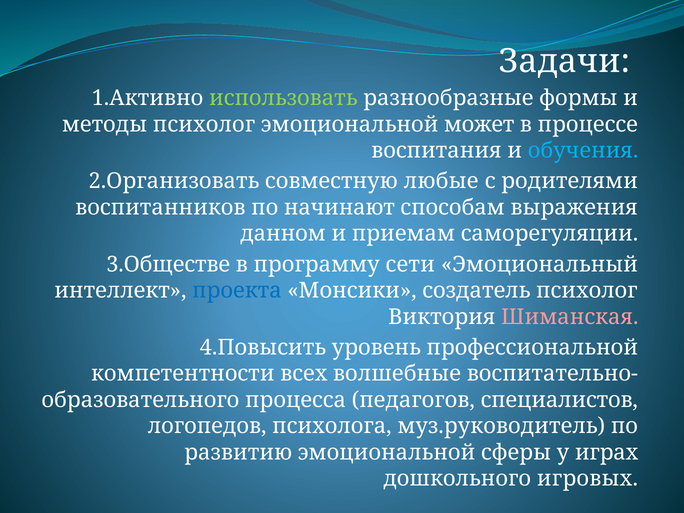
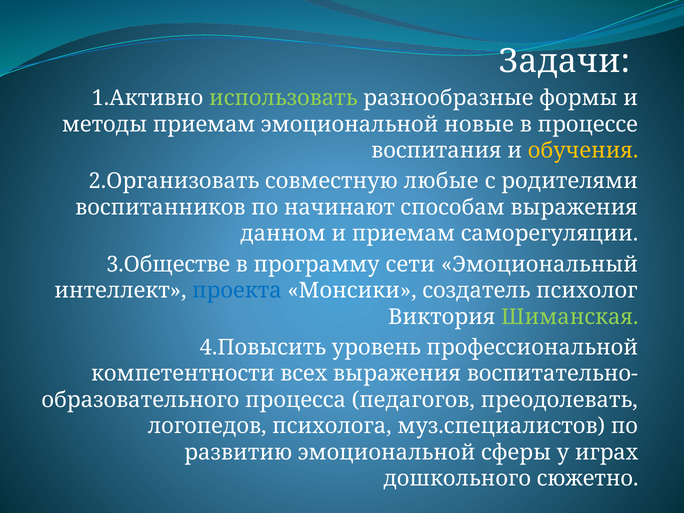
методы психолог: психолог -> приемам (204, 124)
может: может -> новые (479, 124)
обучения colour: light blue -> yellow (583, 151)
Шиманская colour: pink -> light green (570, 317)
всех волшебные: волшебные -> выражения (397, 374)
специалистов: специалистов -> преодолевать (559, 400)
муз.руководитель: муз.руководитель -> муз.специалистов (501, 426)
игровых: игровых -> сюжетно (588, 479)
